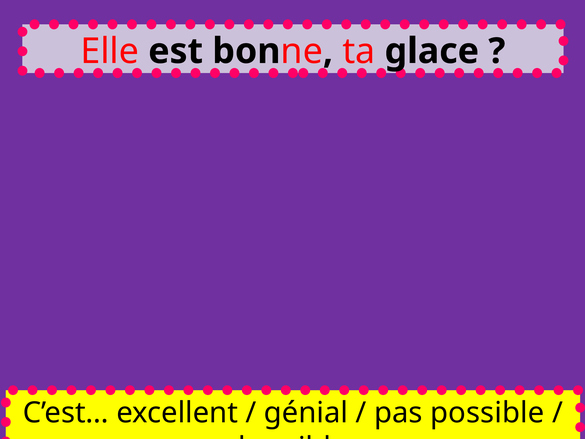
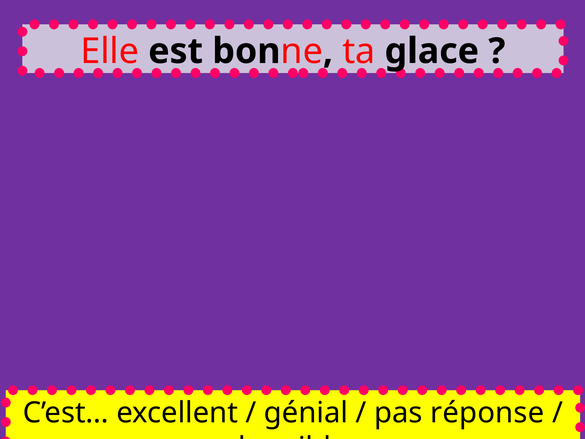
possible: possible -> réponse (487, 412)
